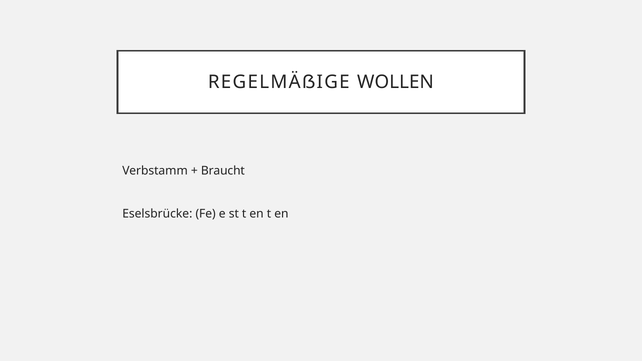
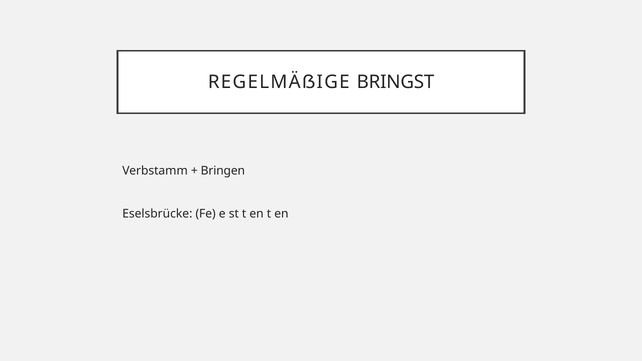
WOLLEN: WOLLEN -> BRINGST (396, 82)
Braucht: Braucht -> Bringen (223, 171)
